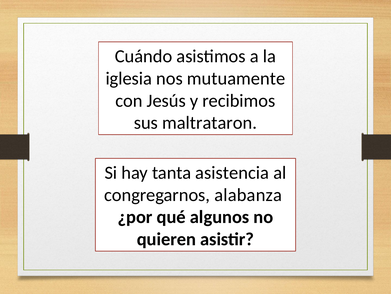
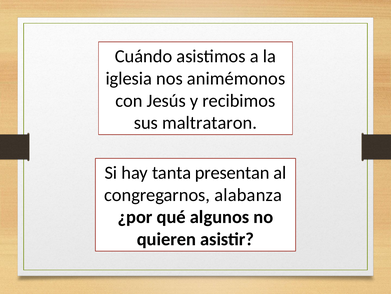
mutuamente: mutuamente -> animémonos (236, 78)
asistencia: asistencia -> presentan (232, 172)
